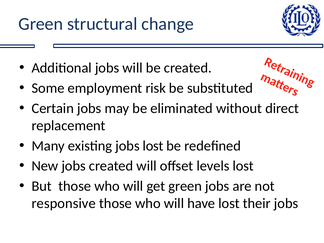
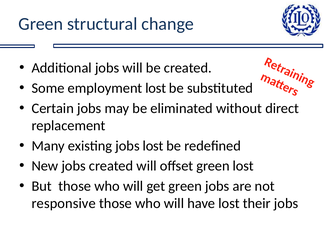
employment risk: risk -> lost (156, 88)
offset levels: levels -> green (213, 166)
